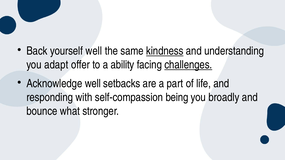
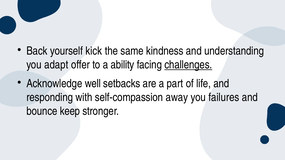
yourself well: well -> kick (94, 51)
kindness underline: present -> none (165, 51)
being: being -> away (177, 98)
broadly: broadly -> failures (224, 98)
what: what -> keep (70, 111)
